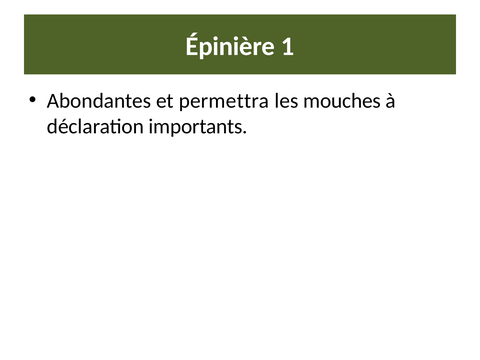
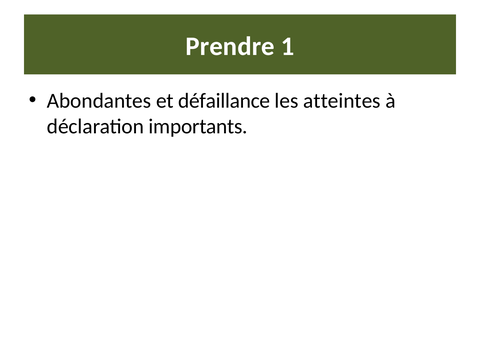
Épinière: Épinière -> Prendre (230, 46)
permettra: permettra -> défaillance (224, 101)
mouches: mouches -> atteintes (342, 101)
